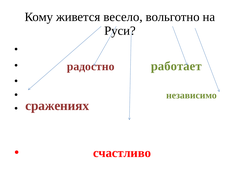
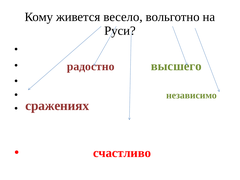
работает: работает -> высшего (176, 66)
